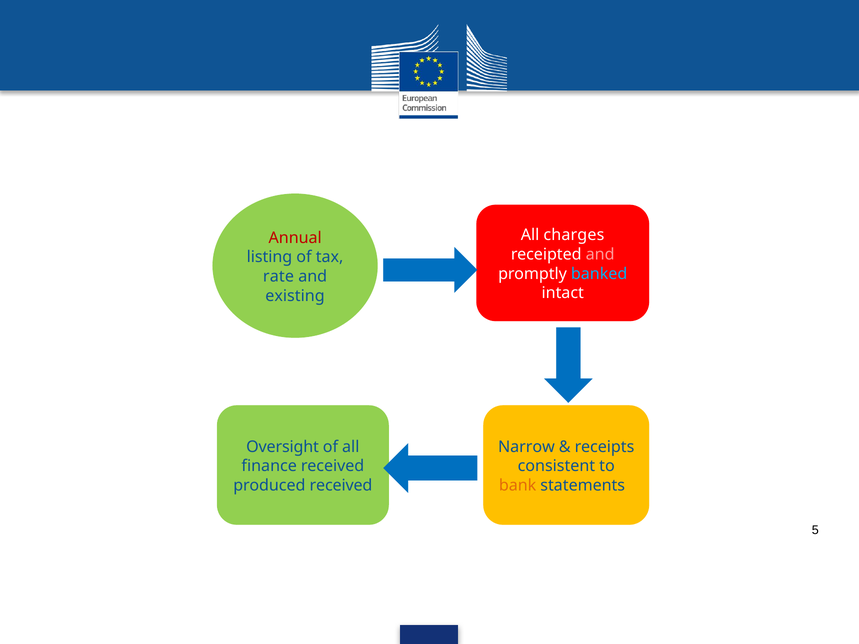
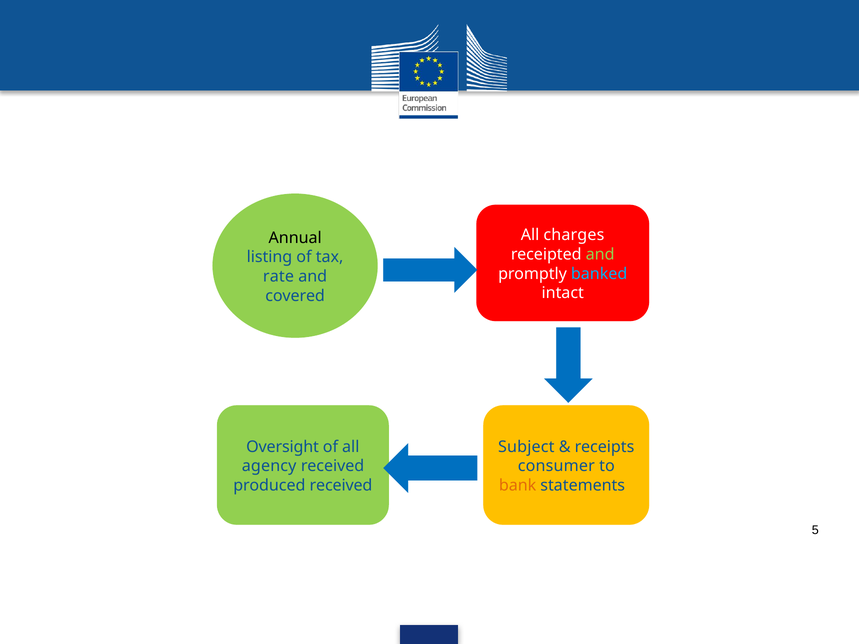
Annual colour: red -> black (295, 238)
and colour: pink -> light green (600, 255)
existing: existing -> covered (295, 296)
Narrow: Narrow -> Subject (526, 447)
finance: finance -> agency (269, 466)
consistent: consistent -> consumer (556, 466)
